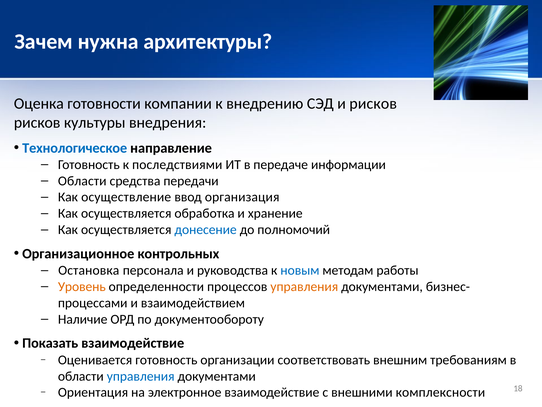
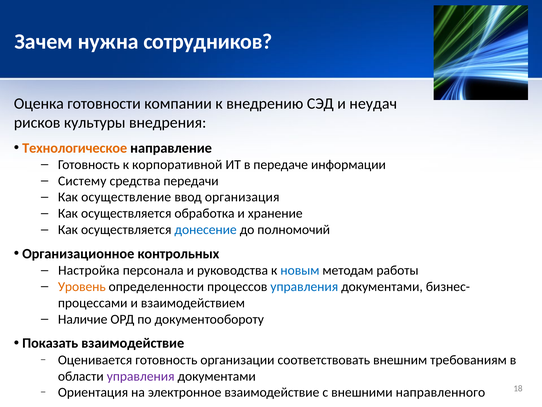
архитектуры: архитектуры -> сотрудников (208, 42)
и рисков: рисков -> неудач (373, 104)
Технологическое colour: blue -> orange (75, 148)
последствиями: последствиями -> корпоративной (177, 164)
Области: Области -> Систему (82, 181)
Остановка: Остановка -> Настройка (89, 270)
управления colour: orange -> blue (304, 286)
управления colour: blue -> purple (141, 376)
комплексности: комплексности -> направленного (440, 392)
